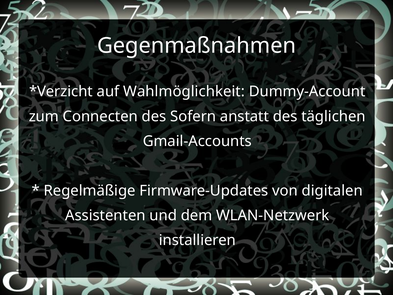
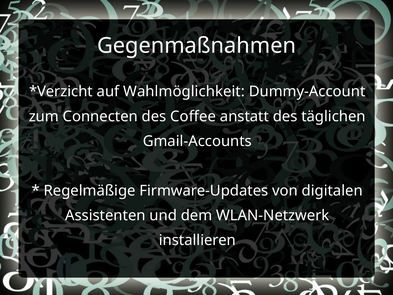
Sofern: Sofern -> Coffee (193, 116)
